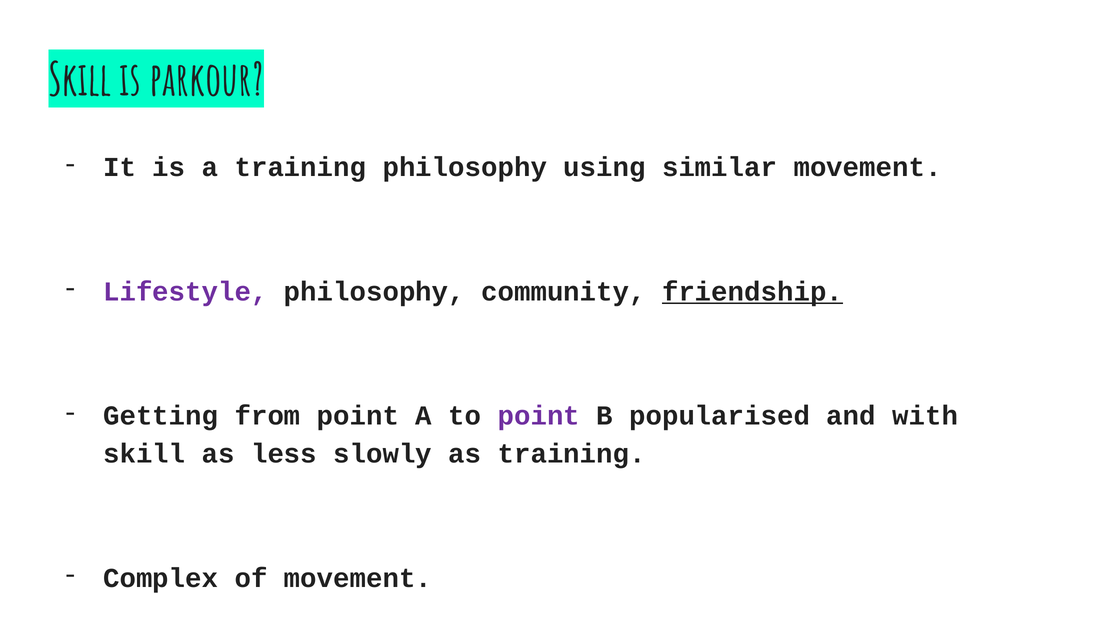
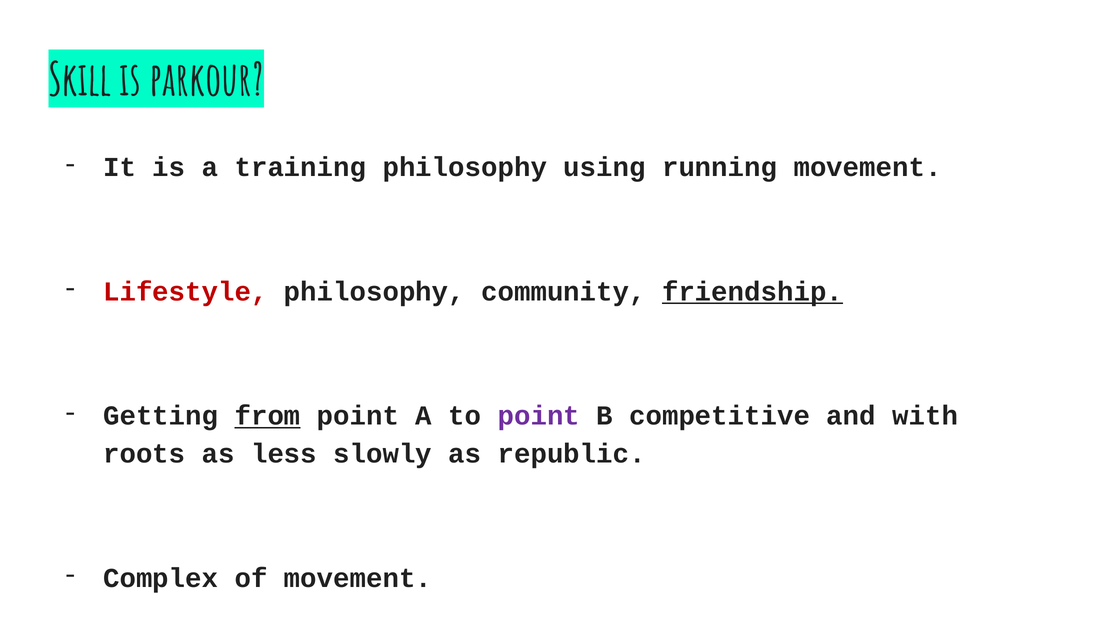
similar: similar -> running (720, 167)
Lifestyle colour: purple -> red (185, 291)
from underline: none -> present (268, 416)
popularised: popularised -> competitive (720, 416)
skill: skill -> roots (144, 453)
as training: training -> republic (572, 453)
